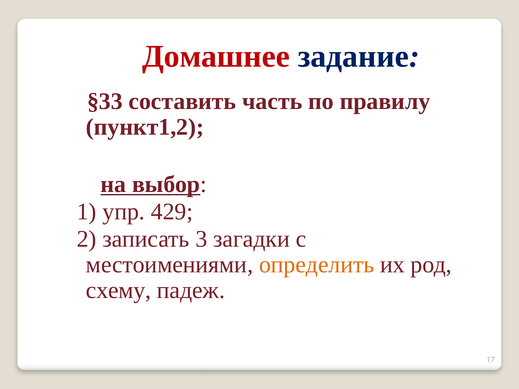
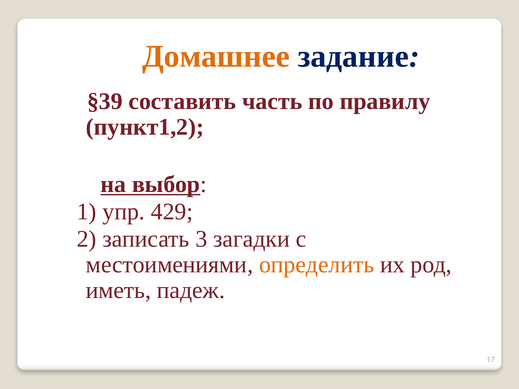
Домашнее colour: red -> orange (216, 56)
§33: §33 -> §39 (105, 101)
схему: схему -> иметь (118, 290)
